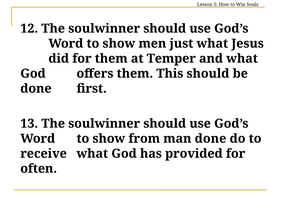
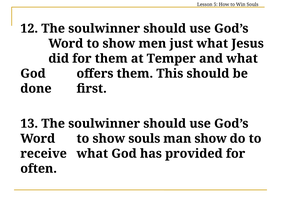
show from: from -> souls (144, 138)
man done: done -> show (211, 138)
